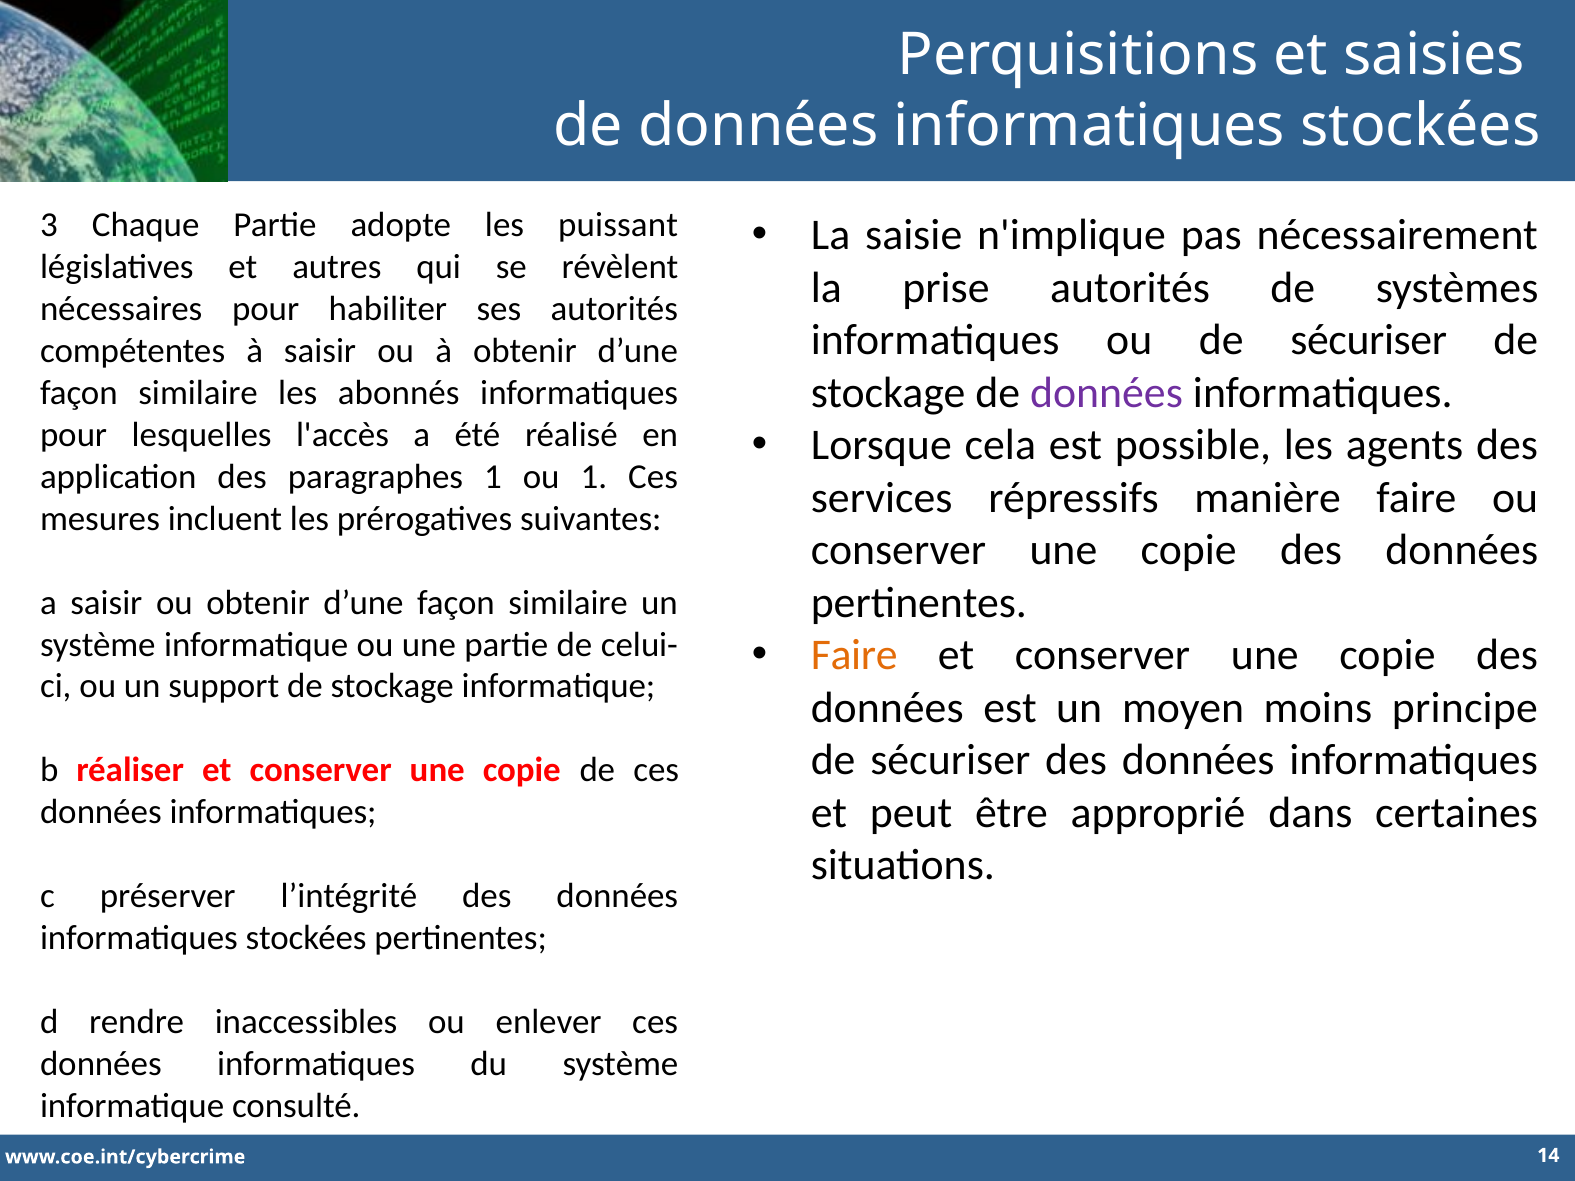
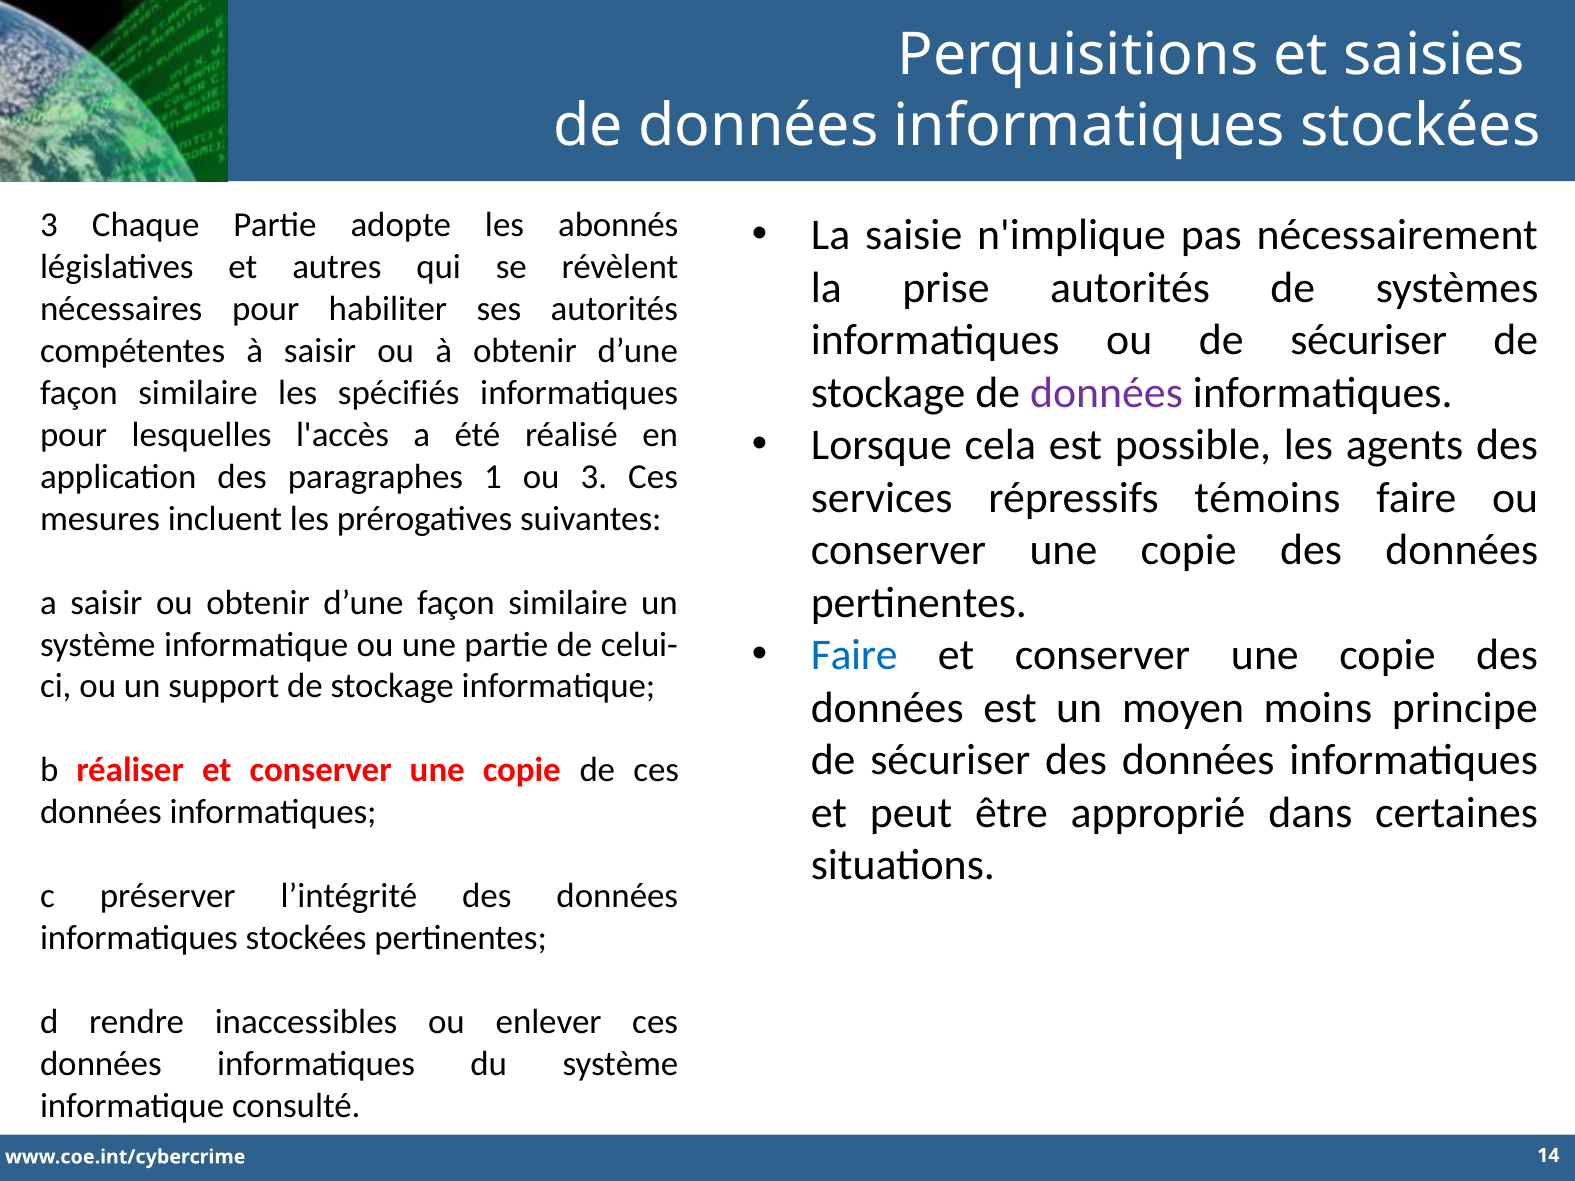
puissant: puissant -> abonnés (618, 225)
abonnés: abonnés -> spécifiés (399, 393)
ou 1: 1 -> 3 (594, 477)
manière: manière -> témoins (1267, 498)
Faire colour: orange -> blue (854, 656)
